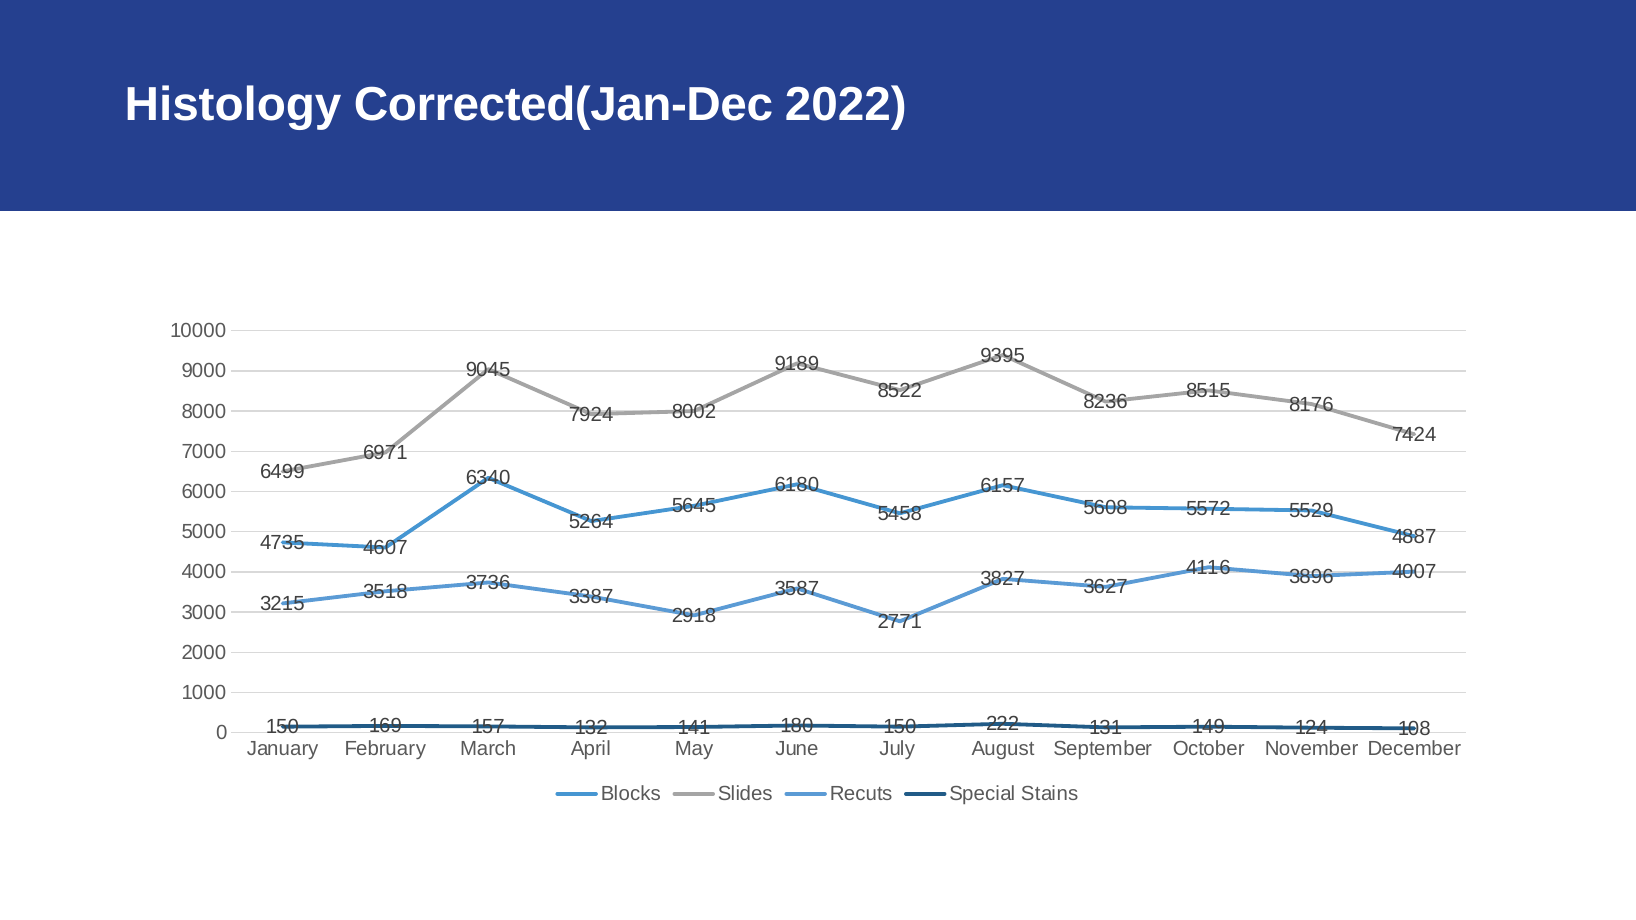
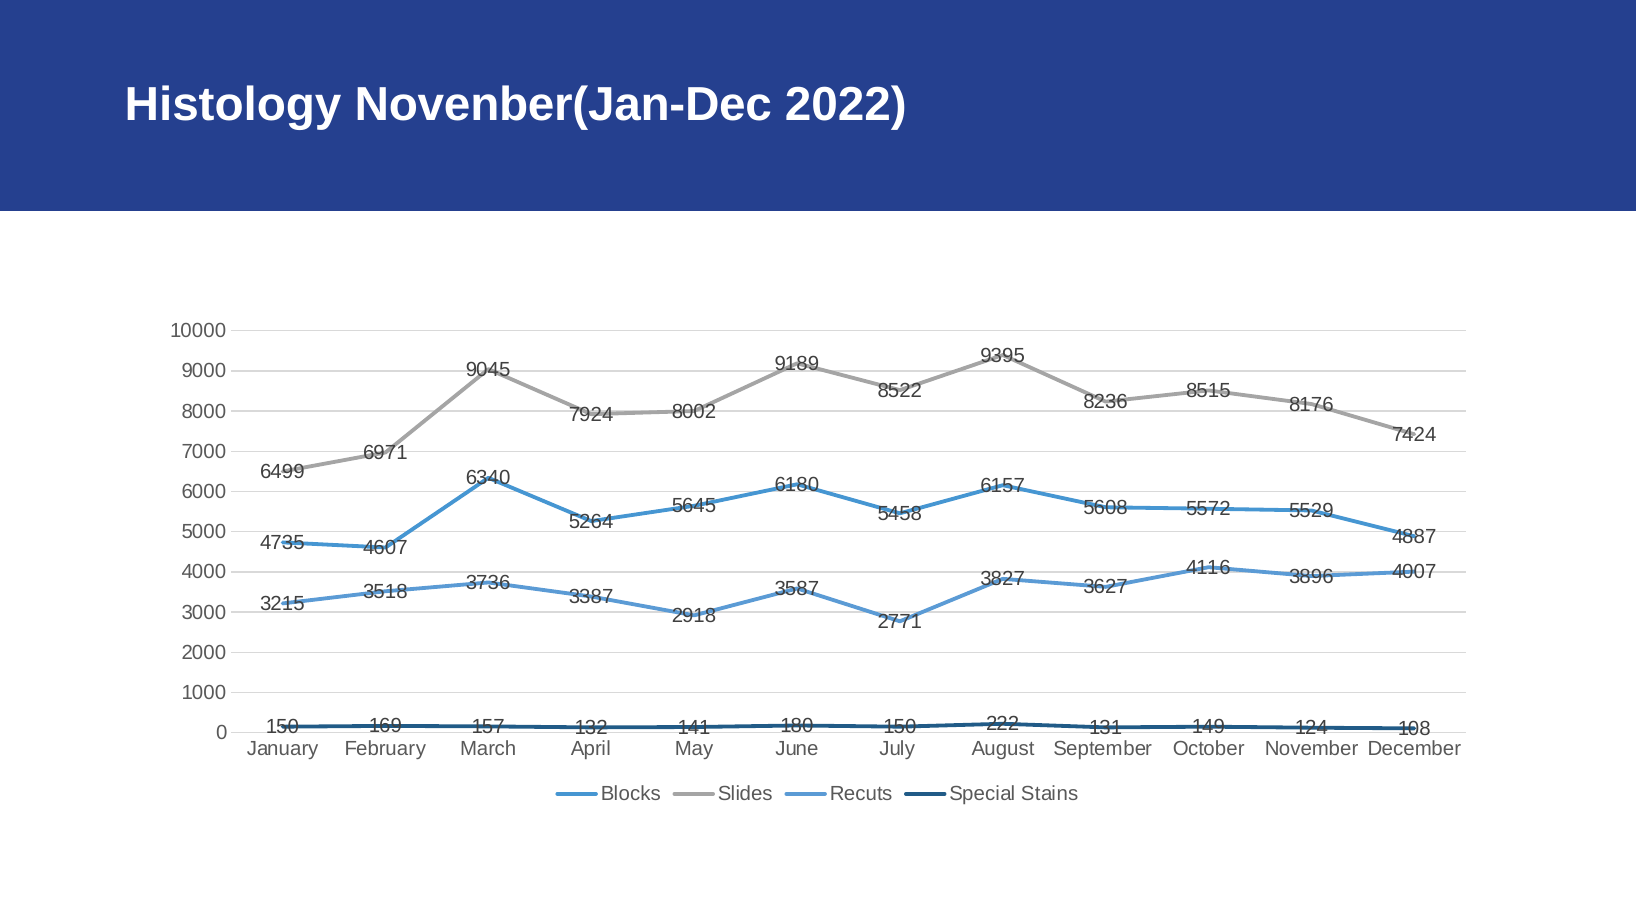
Corrected(Jan-Dec: Corrected(Jan-Dec -> Novenber(Jan-Dec (563, 105)
